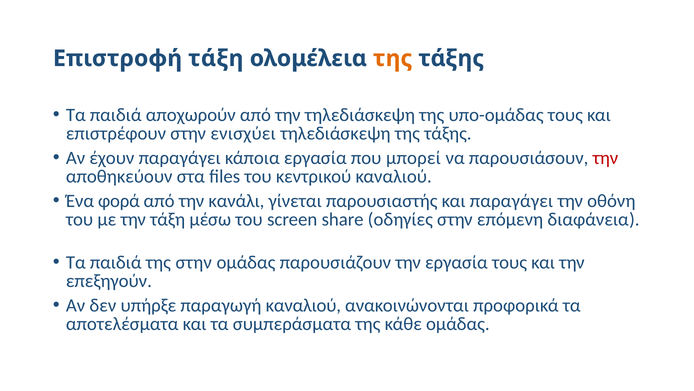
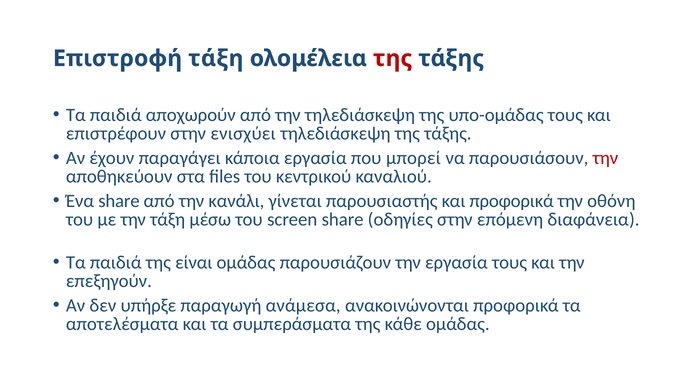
της colour: orange -> red (393, 58)
Ένα φορά: φορά -> share (119, 201)
και παραγάγει: παραγάγει -> προφορικά (512, 201)
της στην: στην -> είναι (194, 262)
παραγωγή καναλιού: καναλιού -> ανάμεσα (303, 305)
